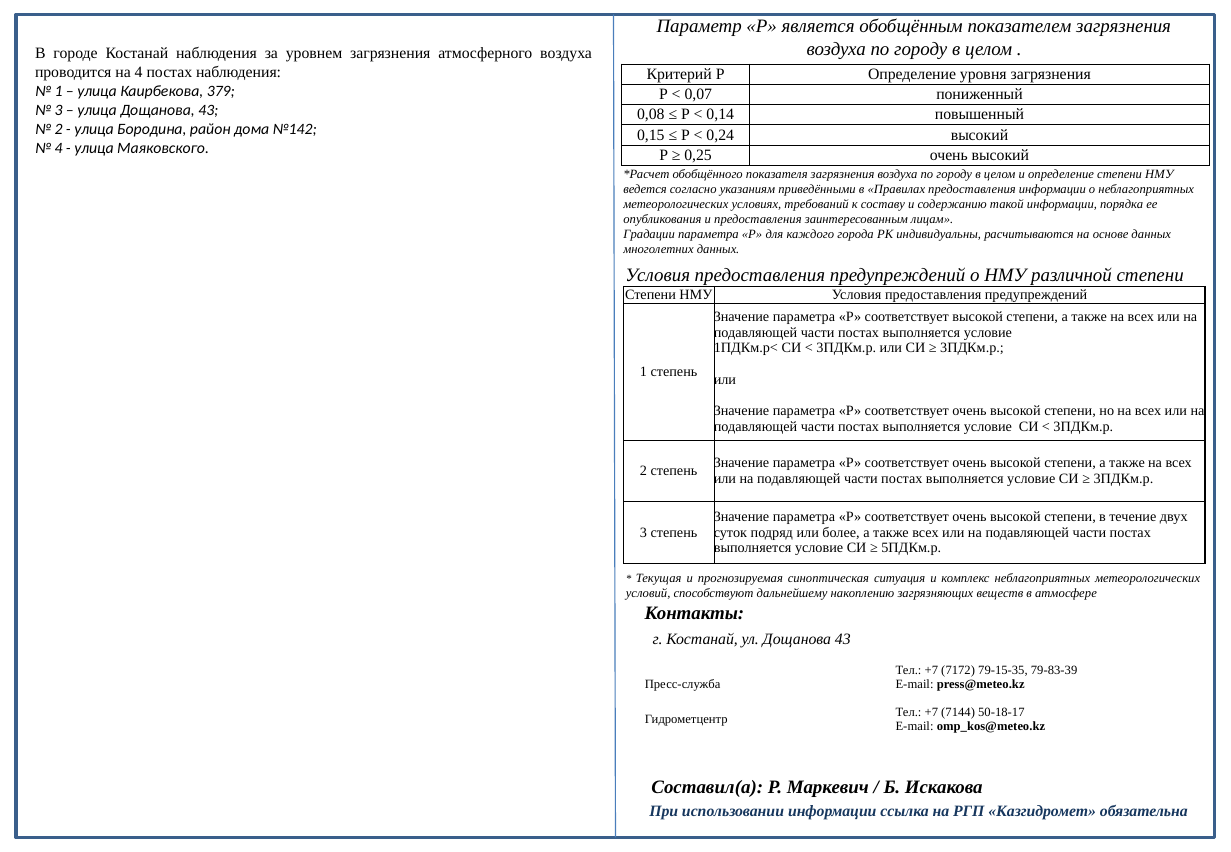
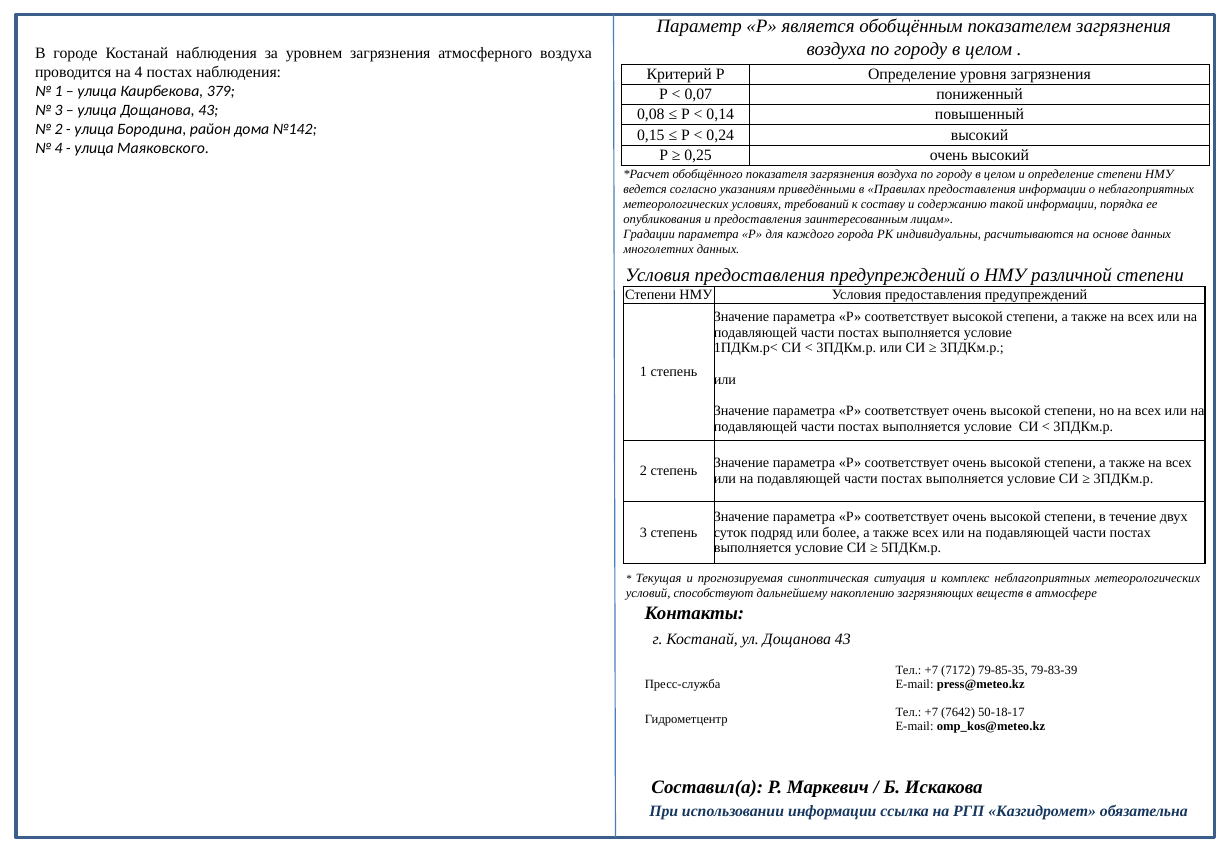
79-15-35: 79-15-35 -> 79-85-35 (1003, 671)
7144: 7144 -> 7642 (958, 713)
